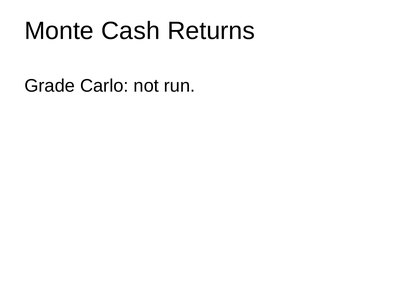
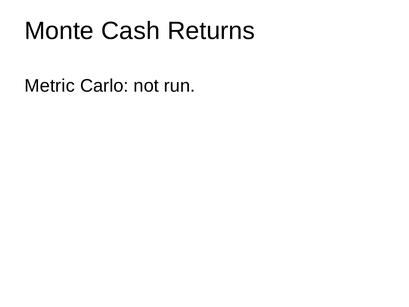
Grade: Grade -> Metric (50, 86)
